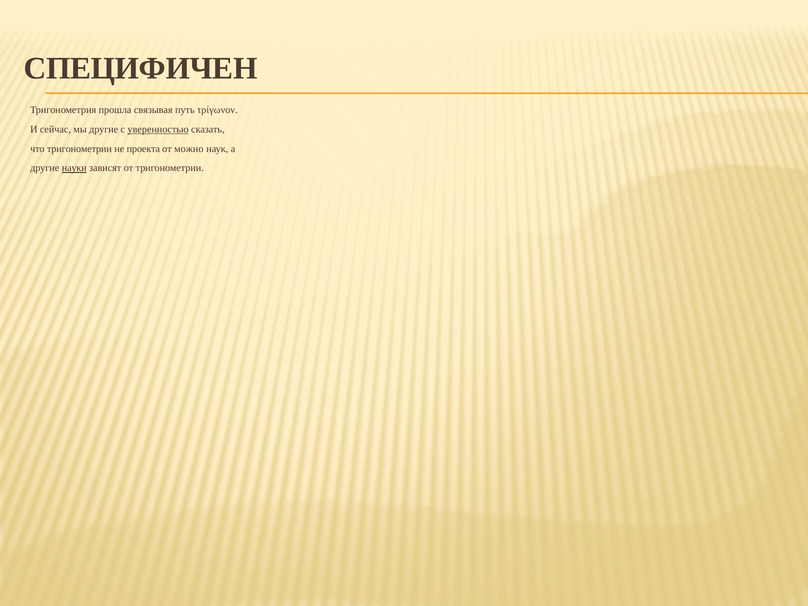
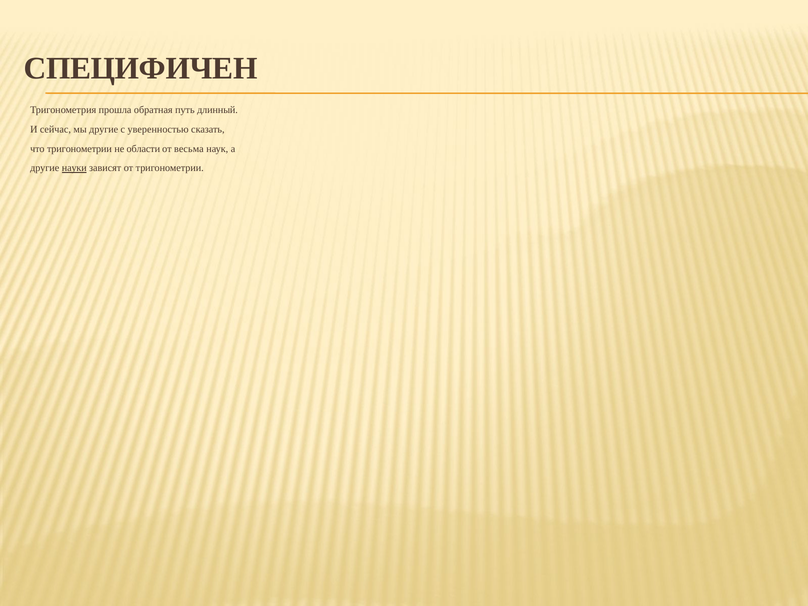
связывая: связывая -> обратная (153, 110)
τρίγωνον: τρίγωνον -> длинный (218, 110)
уверенностью underline: present -> none (158, 129)
проекта: проекта -> области (143, 149)
можно: можно -> весьма (189, 149)
